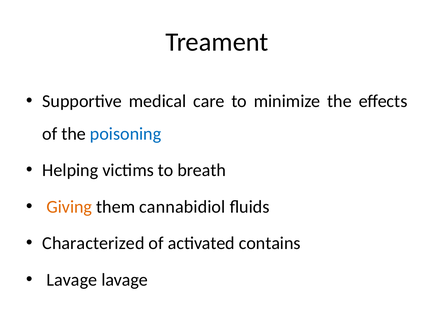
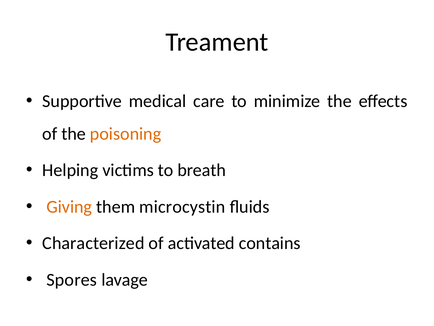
poisoning colour: blue -> orange (126, 134)
cannabidiol: cannabidiol -> microcystin (182, 206)
Lavage: Lavage -> Spores (72, 279)
